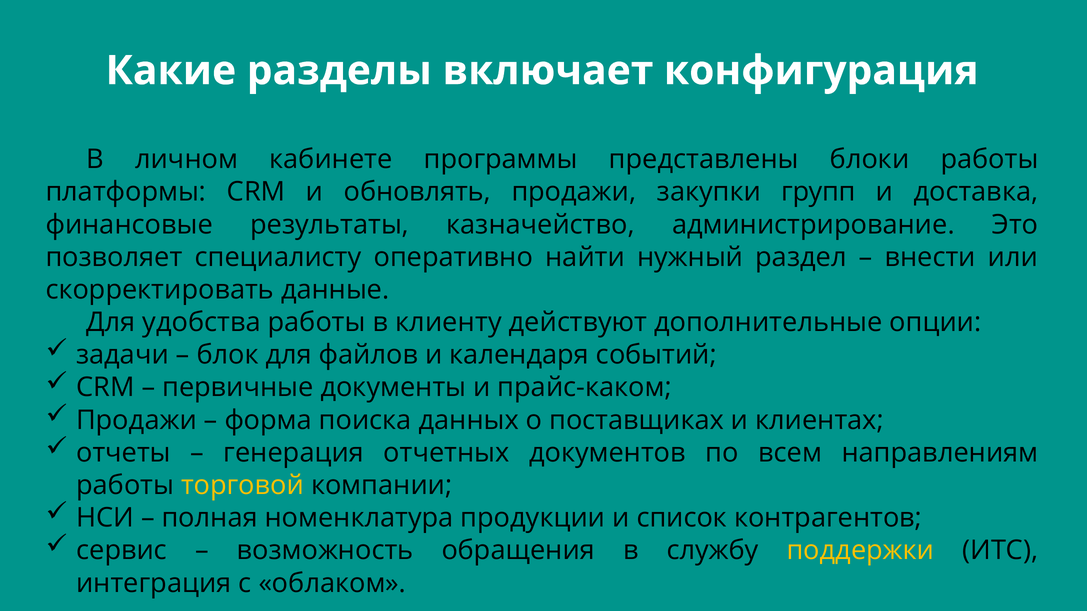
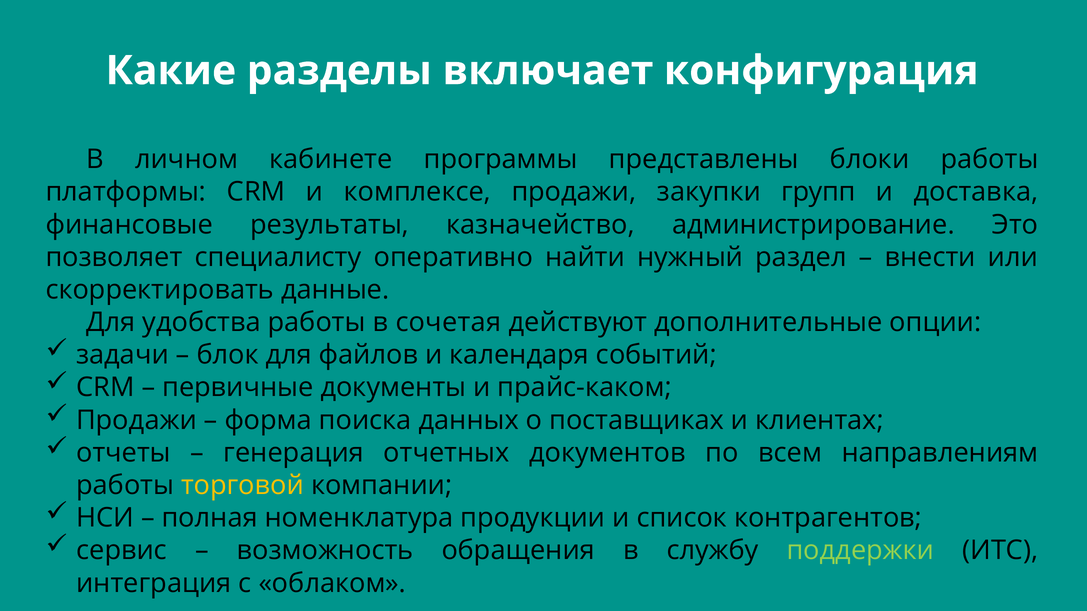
обновлять: обновлять -> комплексе (417, 192)
клиенту: клиенту -> сочетая (448, 323)
поддержки colour: yellow -> light green (860, 551)
